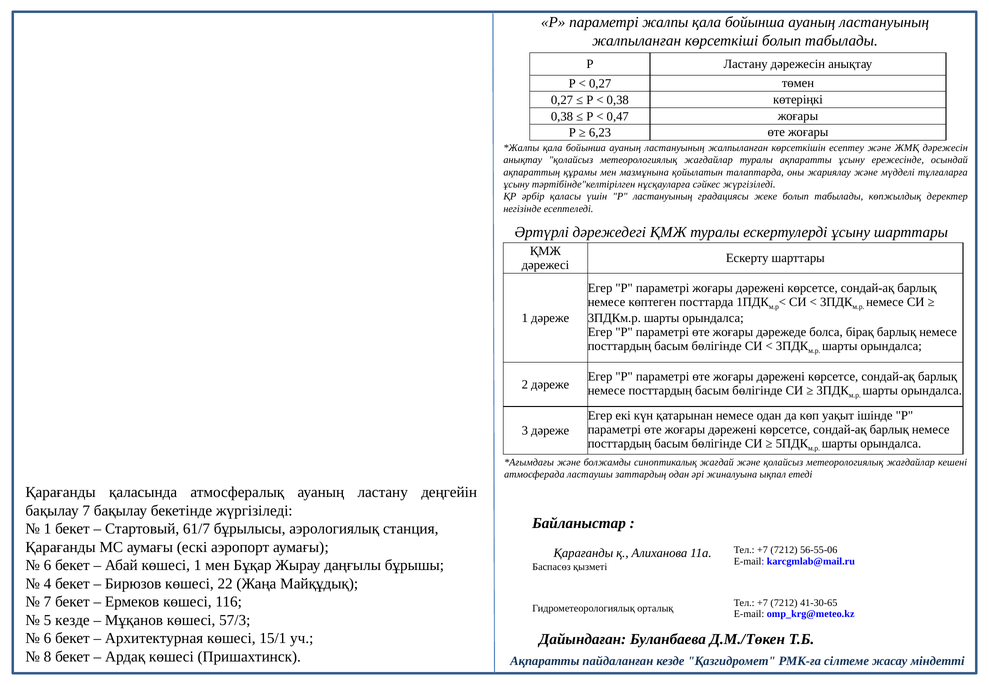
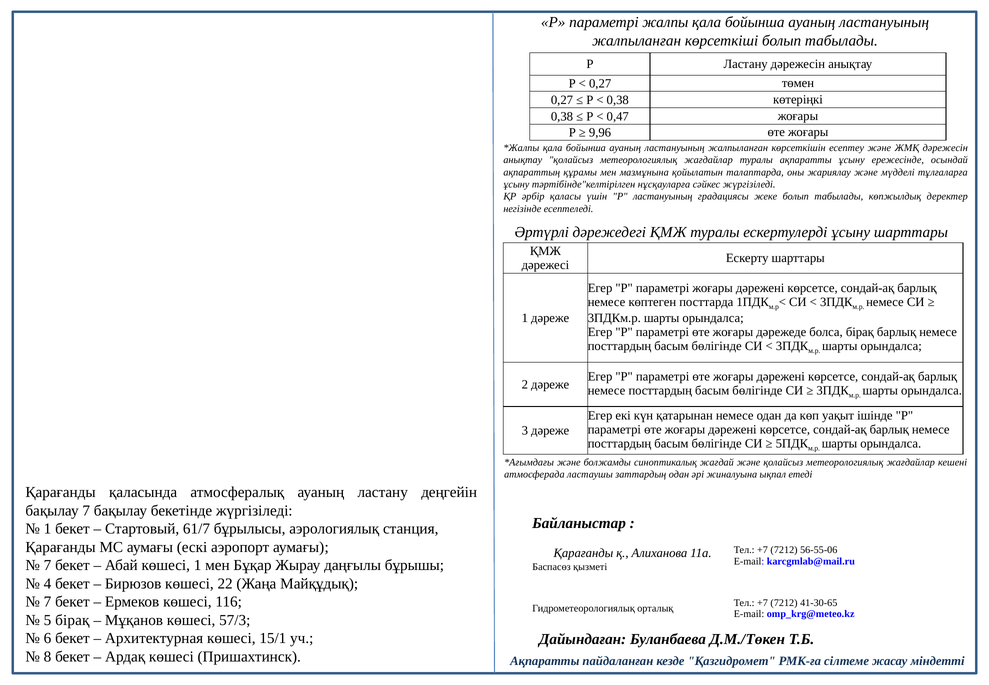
6,23: 6,23 -> 9,96 (600, 133)
6: 6 -> 7 (48, 565)
5 кезде: кезде -> бірақ (72, 620)
